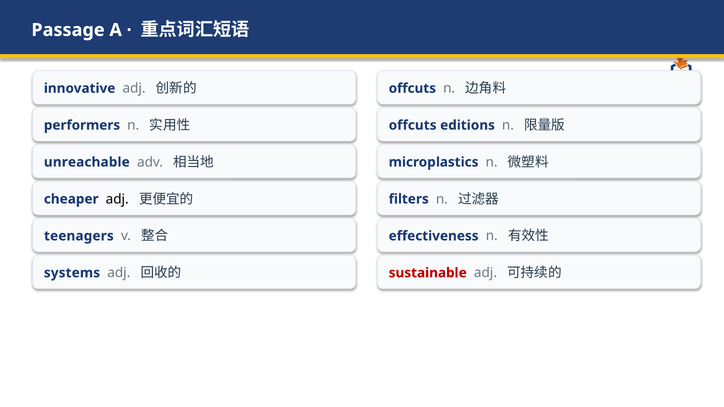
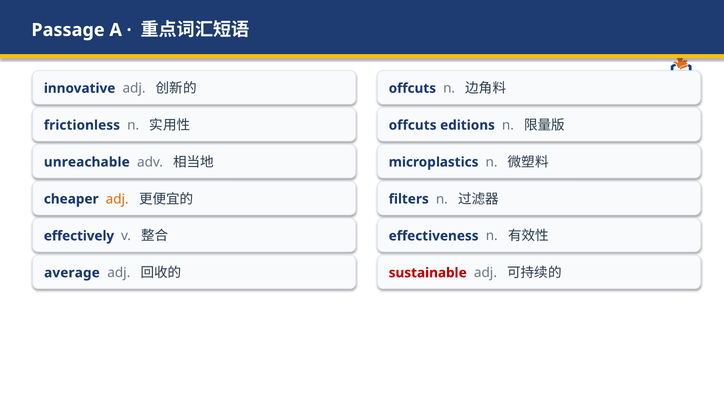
performers: performers -> frictionless (82, 125)
adj colour: black -> orange (117, 199)
teenagers: teenagers -> effectively (79, 236)
systems: systems -> average (72, 273)
